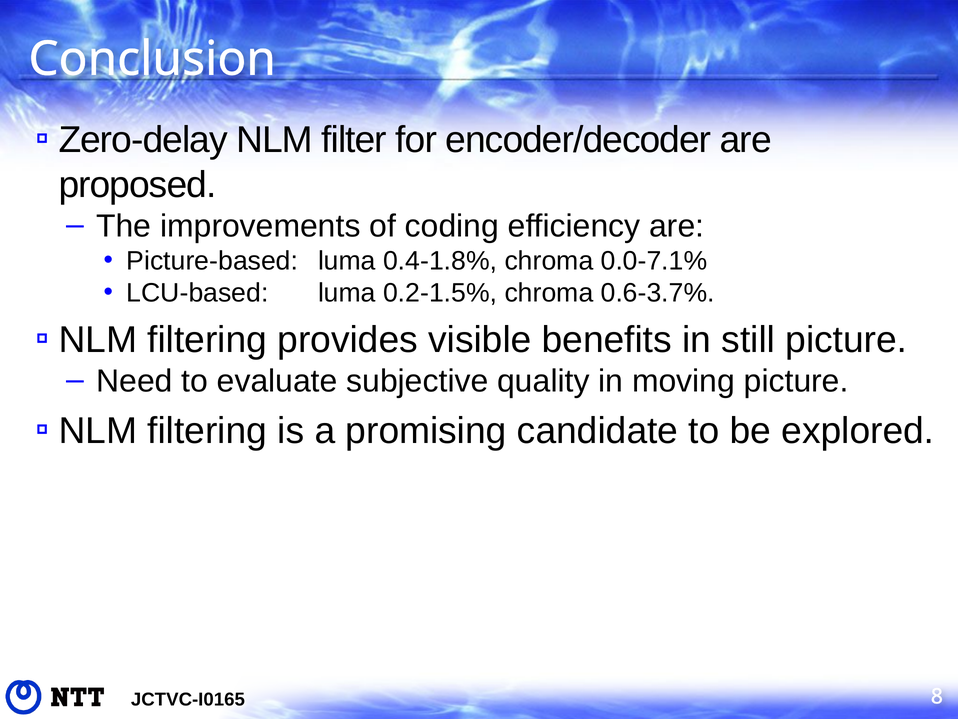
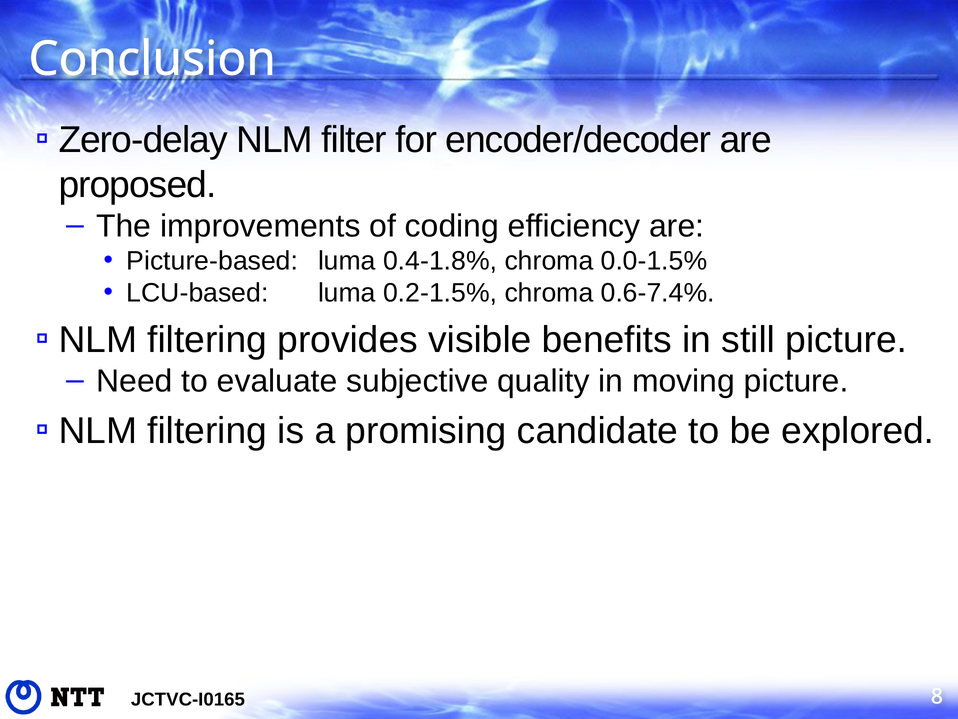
0.0-7.1%: 0.0-7.1% -> 0.0-1.5% (654, 261)
0.6-3.7%: 0.6-3.7% -> 0.6-7.4% (658, 293)
